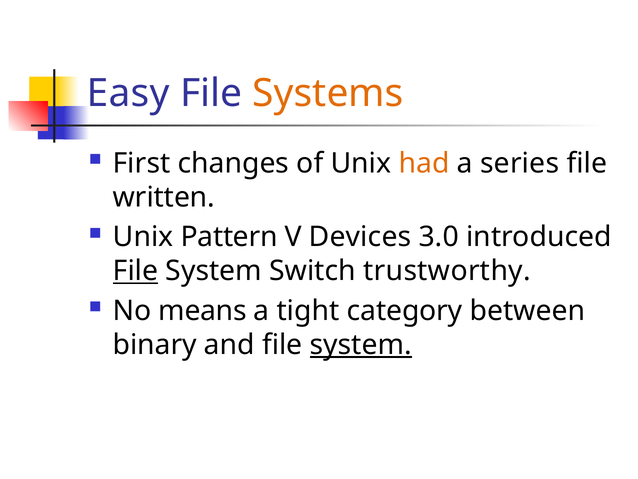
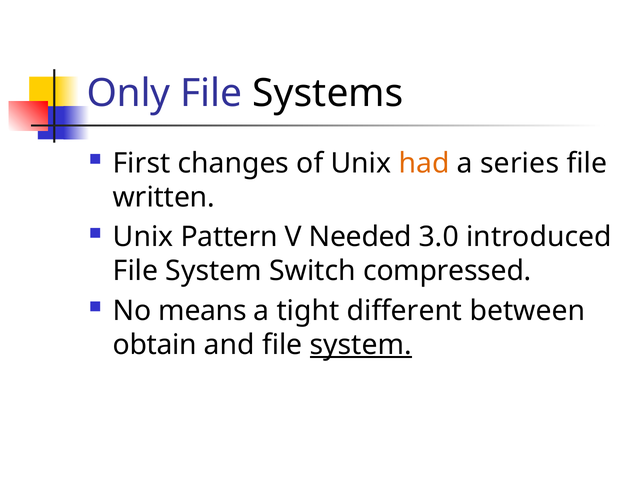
Easy: Easy -> Only (128, 93)
Systems colour: orange -> black (328, 93)
Devices: Devices -> Needed (360, 237)
File underline: present -> none (135, 271)
trustworthy: trustworthy -> compressed (447, 271)
category: category -> different (405, 310)
binary: binary -> obtain (155, 345)
